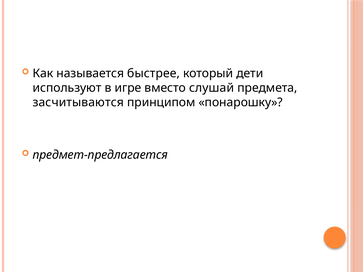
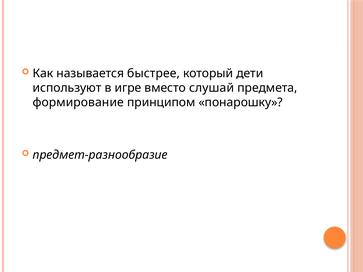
засчитываются: засчитываются -> формирование (78, 102)
предмет-предлагается: предмет-предлагается -> предмет-разнообразие (100, 155)
